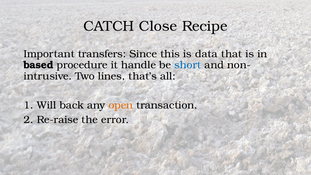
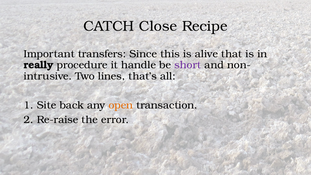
data: data -> alive (206, 54)
based: based -> really (39, 65)
short colour: blue -> purple (188, 65)
Will: Will -> Site (47, 105)
